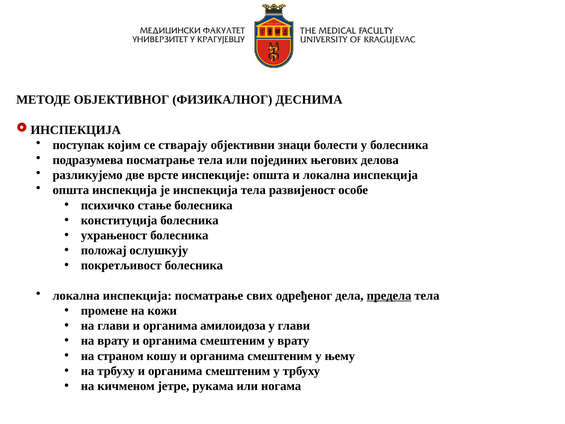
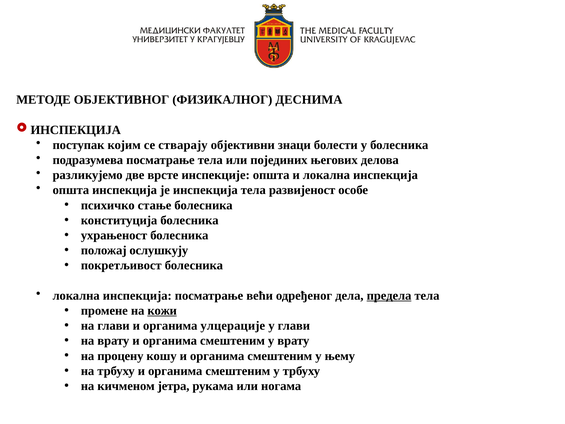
свих: свих -> већи (260, 295)
кожи underline: none -> present (162, 311)
амилоидоза: амилоидоза -> улцерације (233, 326)
страном: страном -> процену (120, 356)
јетре: јетре -> јетра (174, 386)
